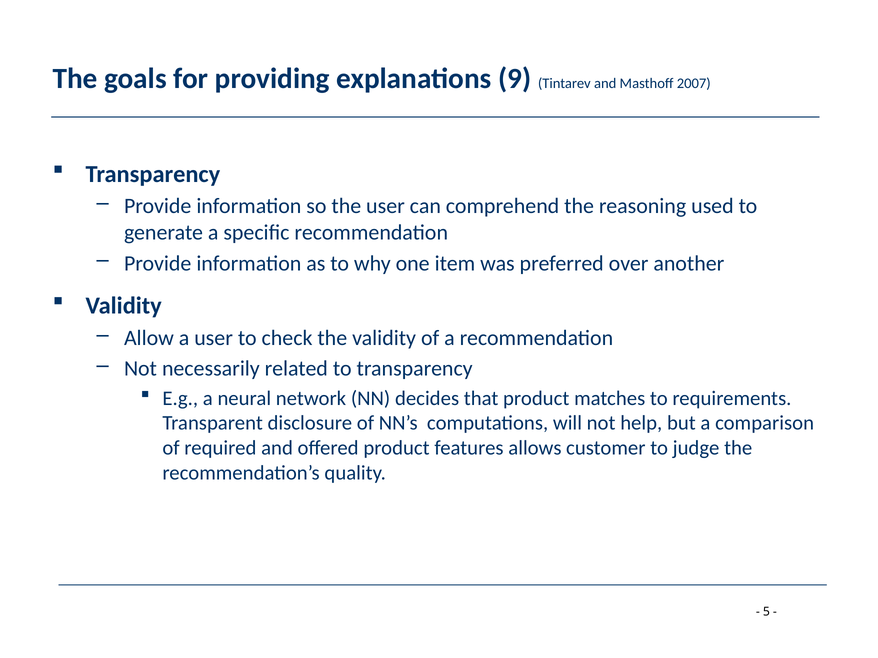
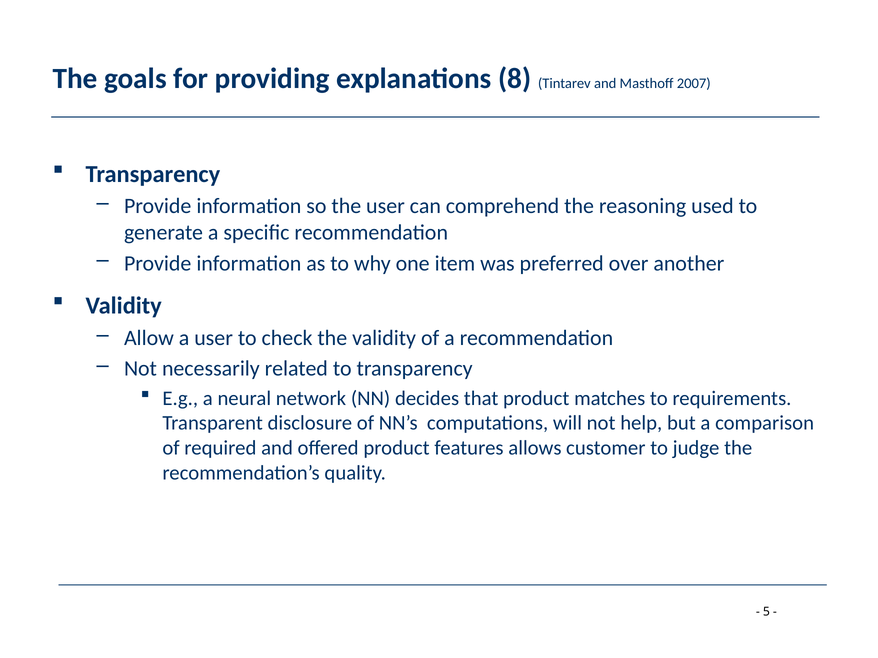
9: 9 -> 8 (515, 79)
